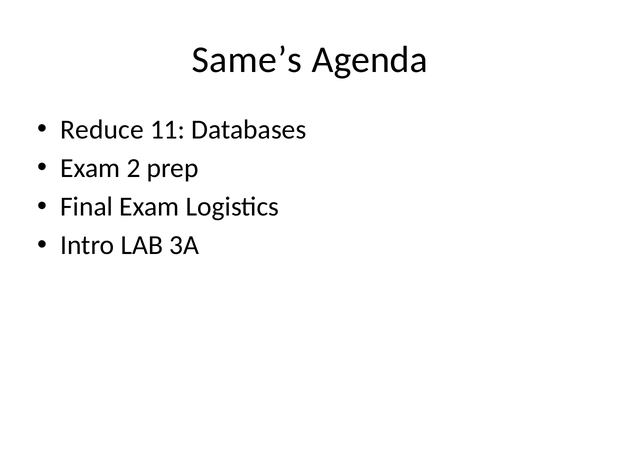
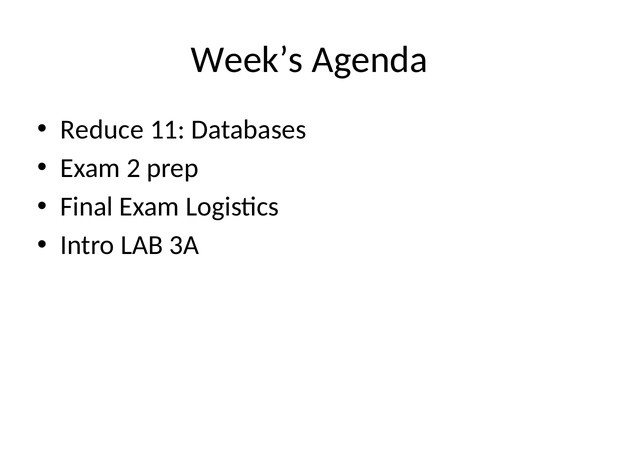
Same’s: Same’s -> Week’s (247, 60)
